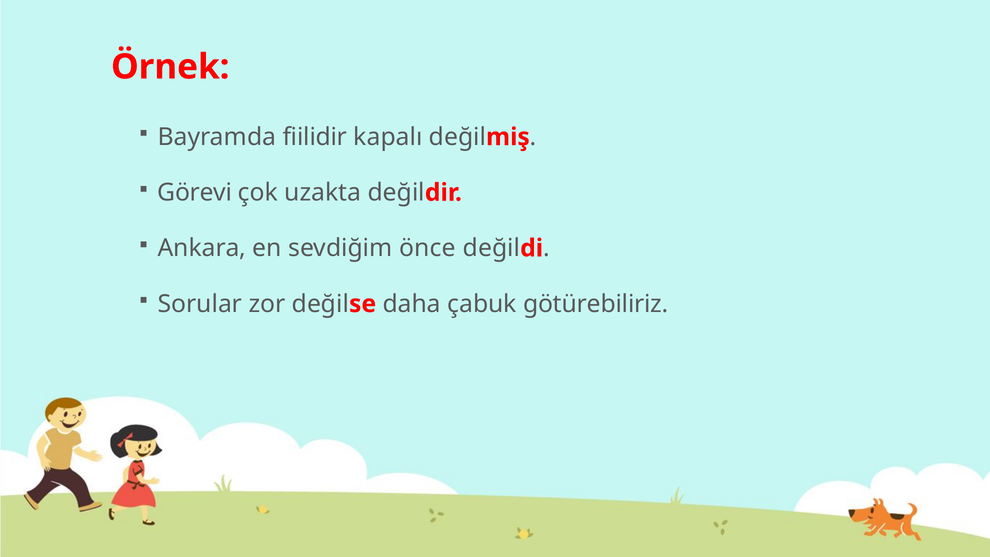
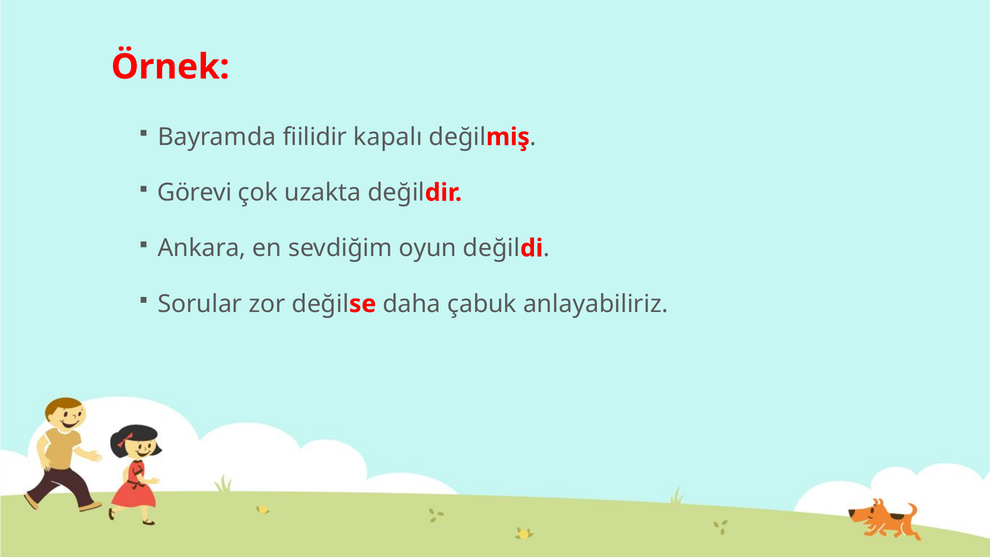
önce: önce -> oyun (428, 248)
götürebiliriz: götürebiliriz -> anlayabiliriz (596, 304)
